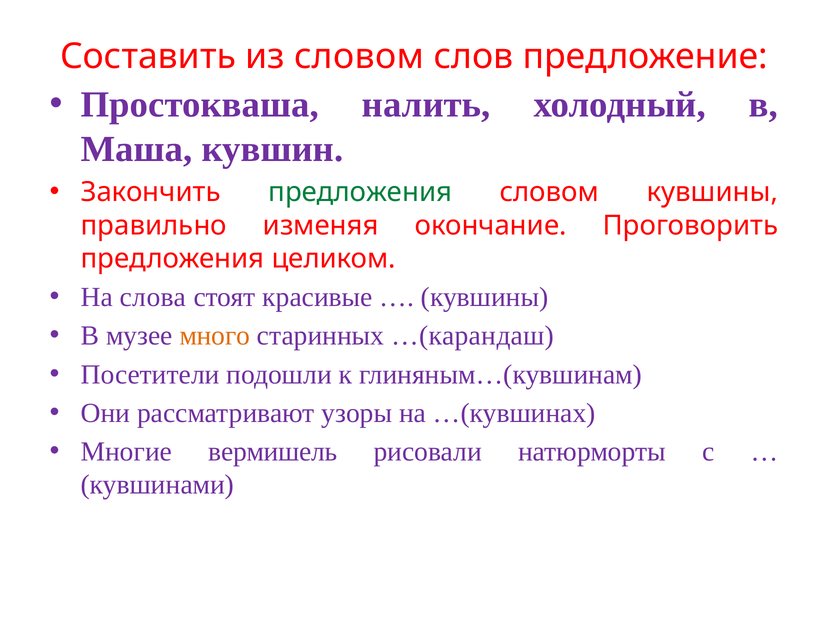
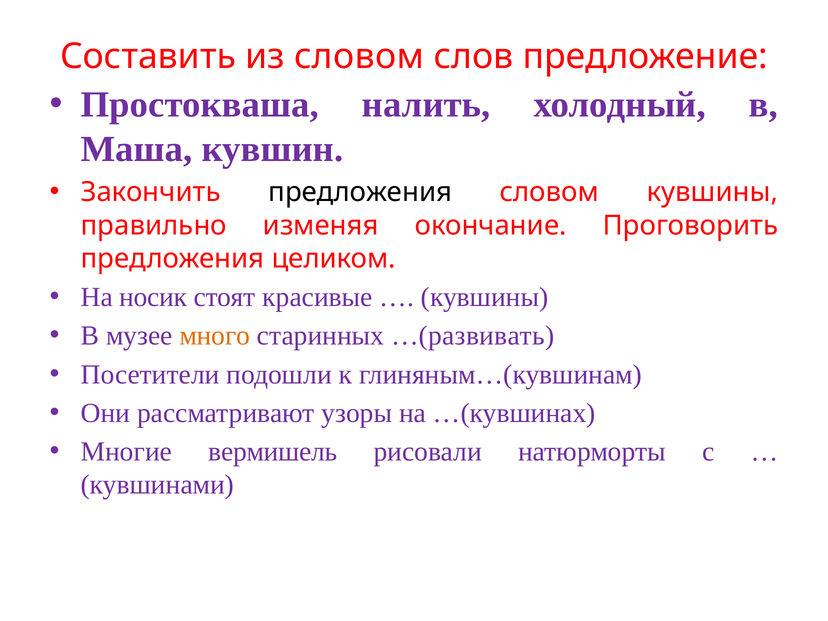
предложения colour: green -> black (360, 192)
слова: слова -> носик (153, 297)
…(карандаш: …(карандаш -> …(развивать (473, 336)
